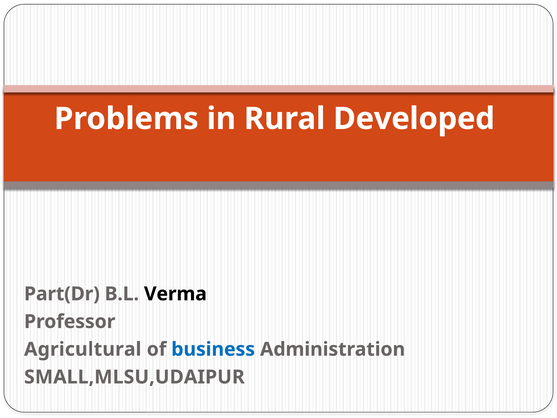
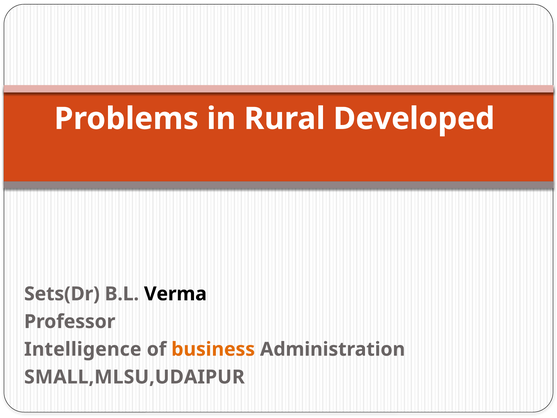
Part(Dr: Part(Dr -> Sets(Dr (62, 294)
Agricultural: Agricultural -> Intelligence (83, 349)
business colour: blue -> orange (213, 349)
